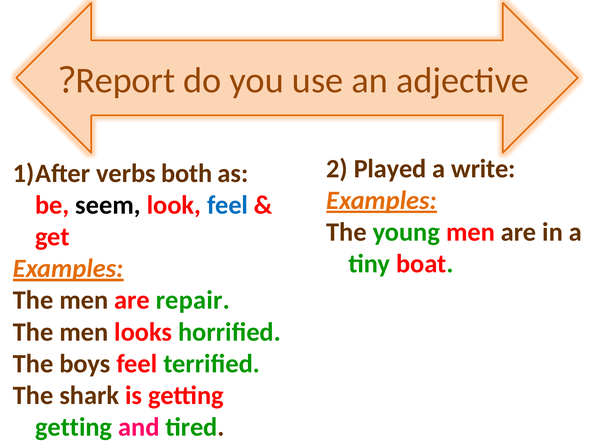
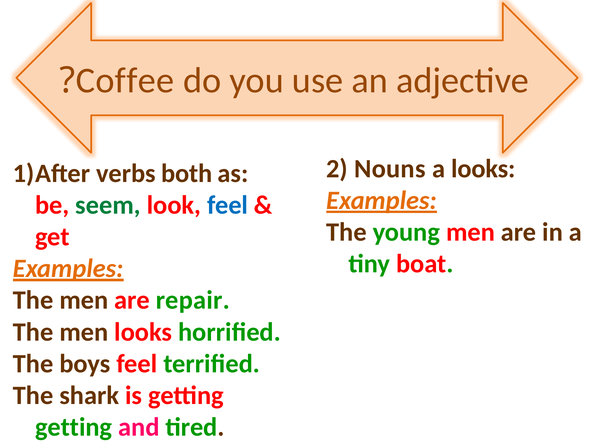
Report: Report -> Coffee (125, 80)
Played: Played -> Nouns (390, 169)
a write: write -> looks (483, 169)
seem colour: black -> green (108, 205)
